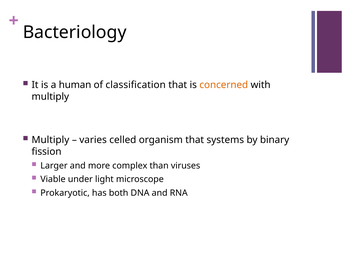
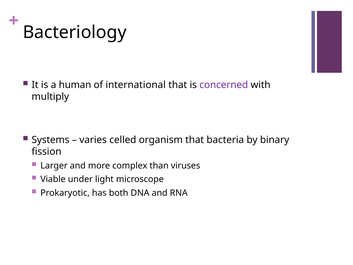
classification: classification -> international (136, 85)
concerned colour: orange -> purple (224, 85)
Multiply: Multiply -> Systems (50, 140)
systems: systems -> bacteria (225, 140)
